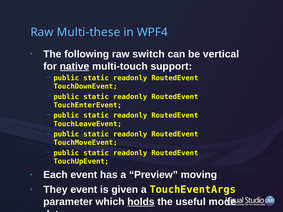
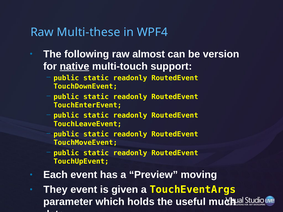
switch: switch -> almost (149, 54)
vertical: vertical -> version (221, 54)
holds underline: present -> none (141, 202)
mode: mode -> much (222, 202)
